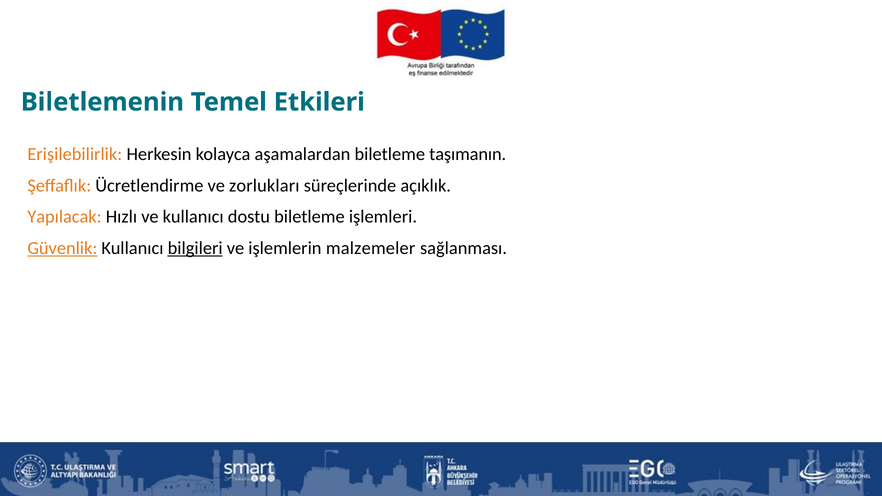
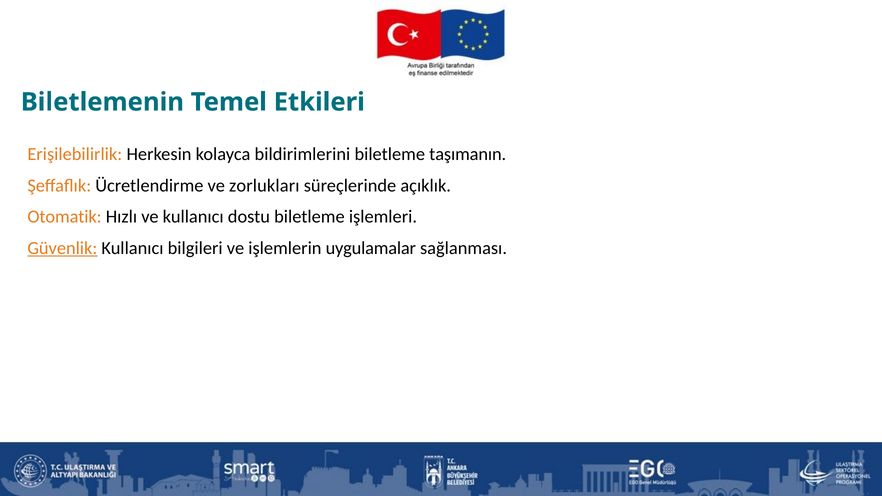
aşamalardan: aşamalardan -> bildirimlerini (302, 154)
Yapılacak: Yapılacak -> Otomatik (65, 217)
bilgileri underline: present -> none (195, 248)
malzemeler: malzemeler -> uygulamalar (371, 248)
